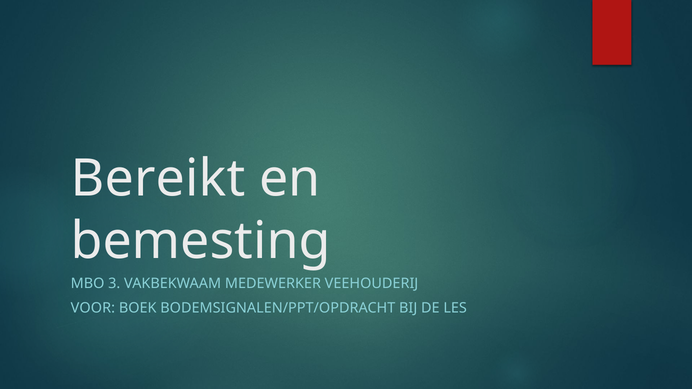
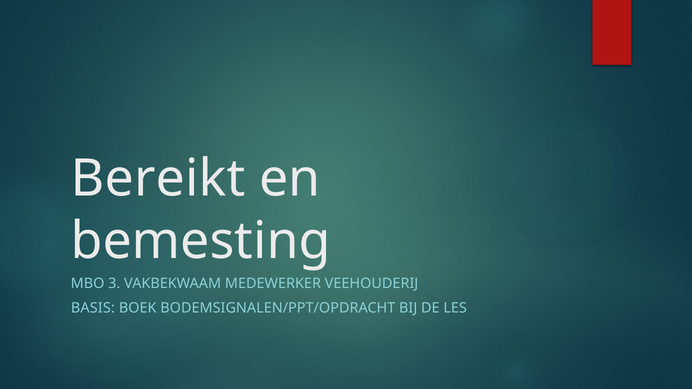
VOOR: VOOR -> BASIS (93, 308)
